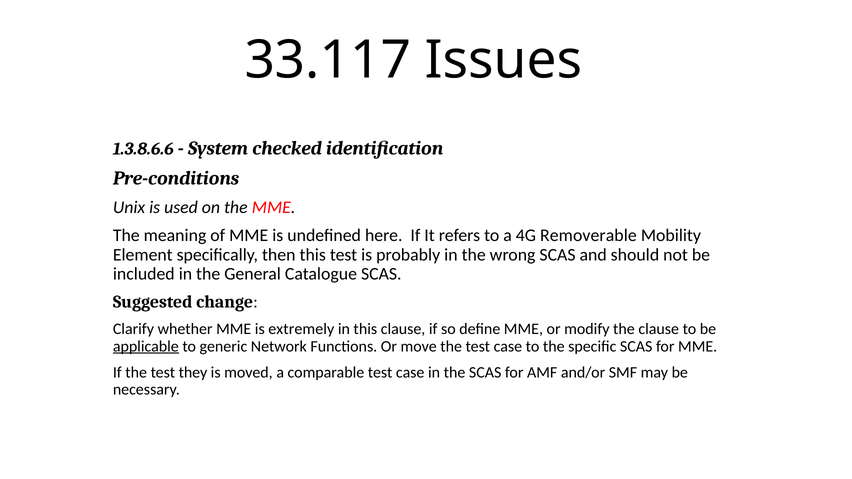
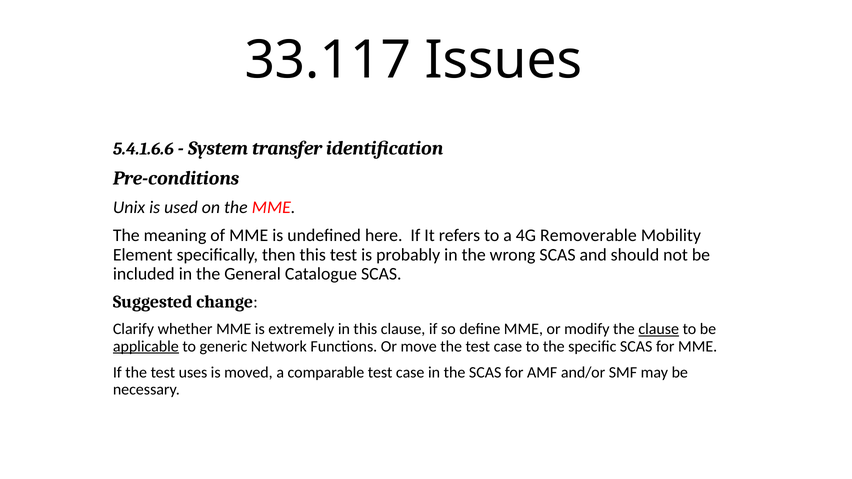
1.3.8.6.6: 1.3.8.6.6 -> 5.4.1.6.6 (143, 149)
checked: checked -> transfer (287, 149)
clause underline: none -> present (659, 329)
they: they -> uses (193, 373)
